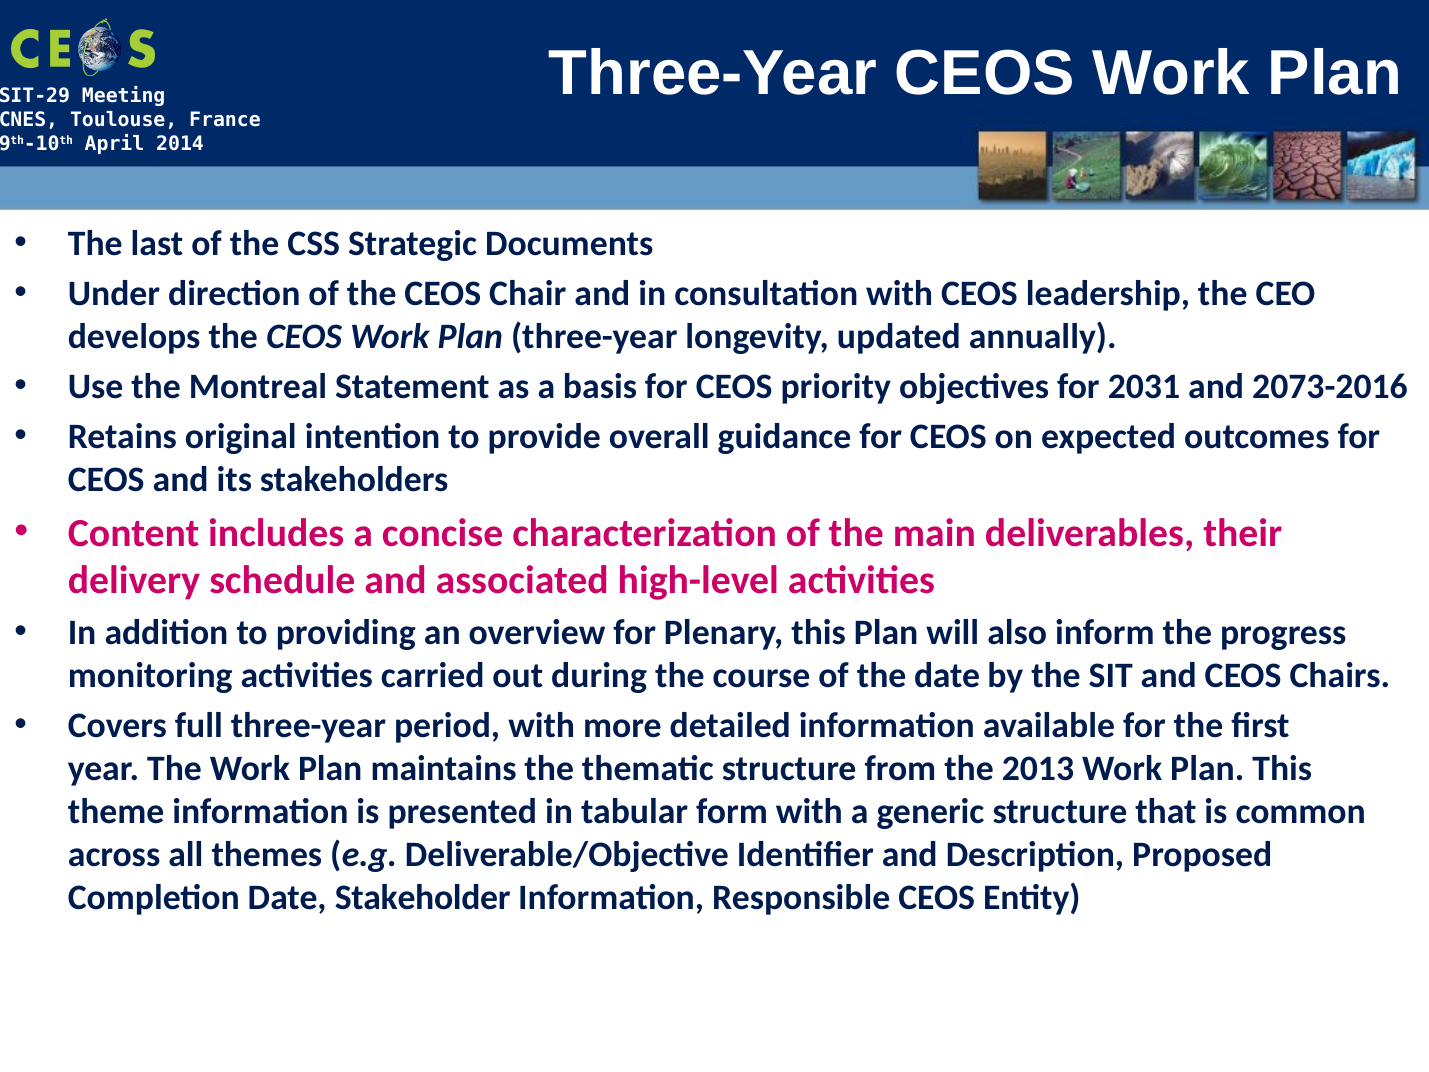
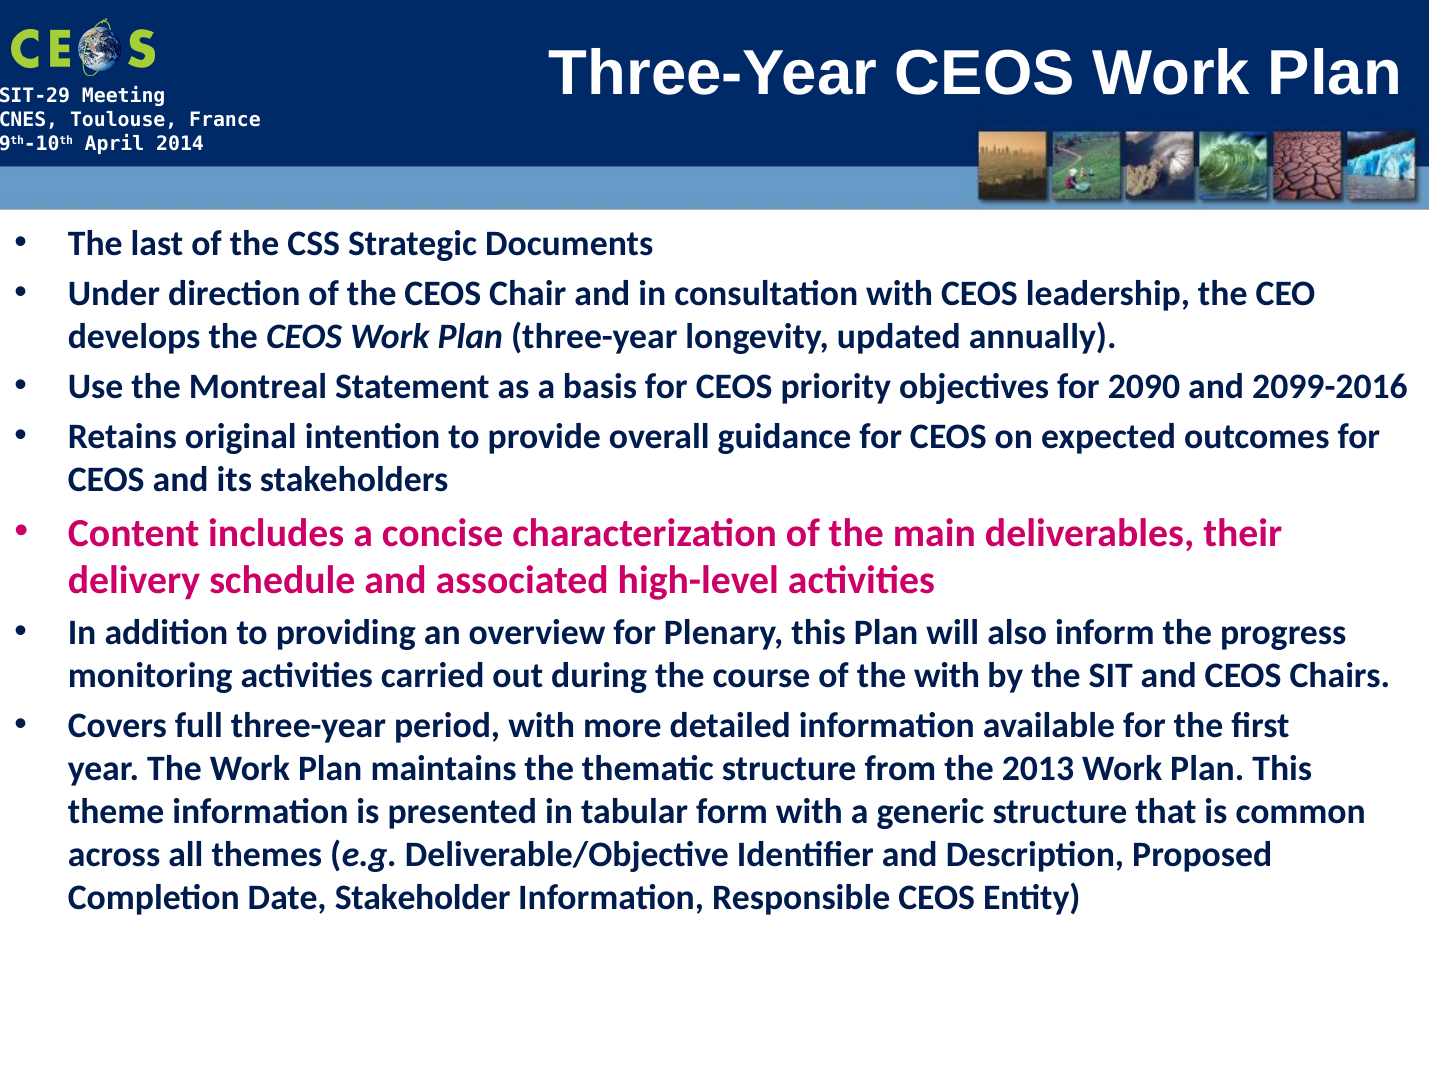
2031: 2031 -> 2090 (1144, 387)
2073-2016: 2073-2016 -> 2099-2016 (1330, 387)
the date: date -> with (947, 676)
